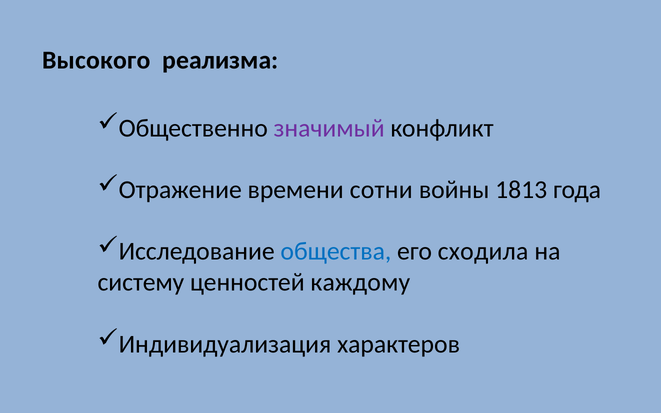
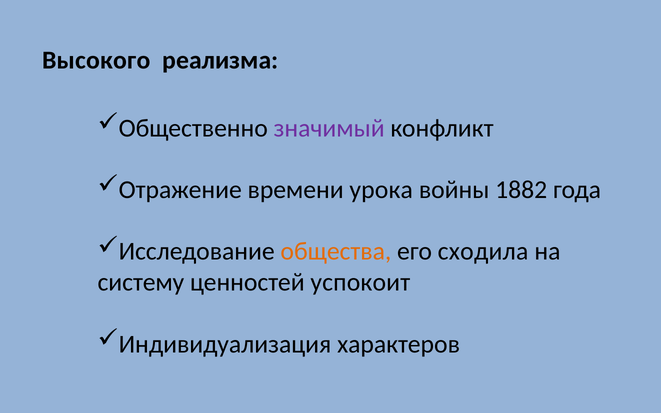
сотни: сотни -> урока (381, 190)
1813: 1813 -> 1882 (521, 190)
общества colour: blue -> orange (336, 252)
каждому: каждому -> успокоит (360, 282)
